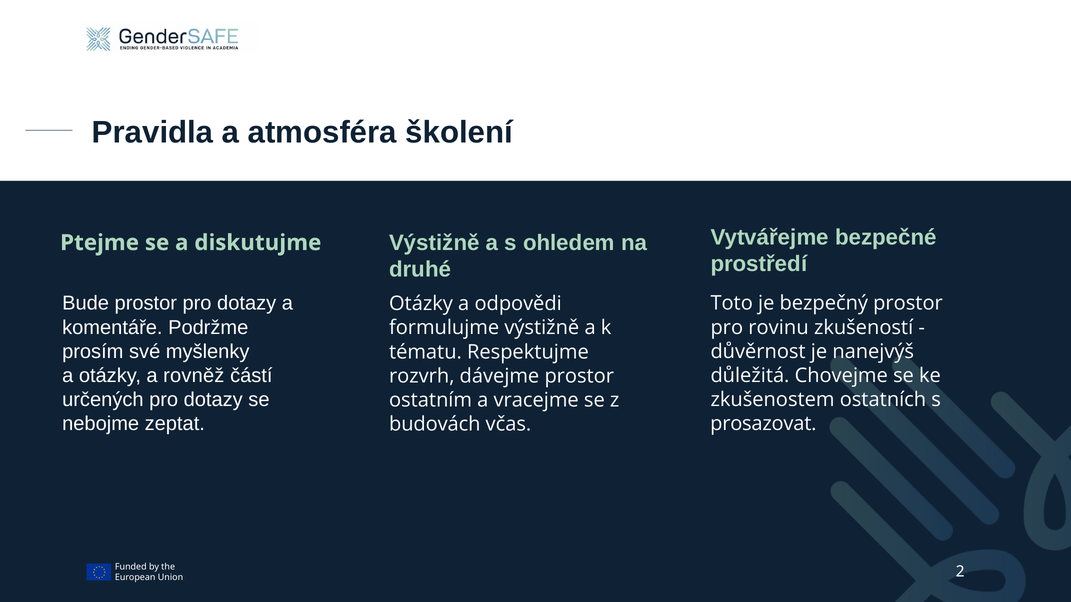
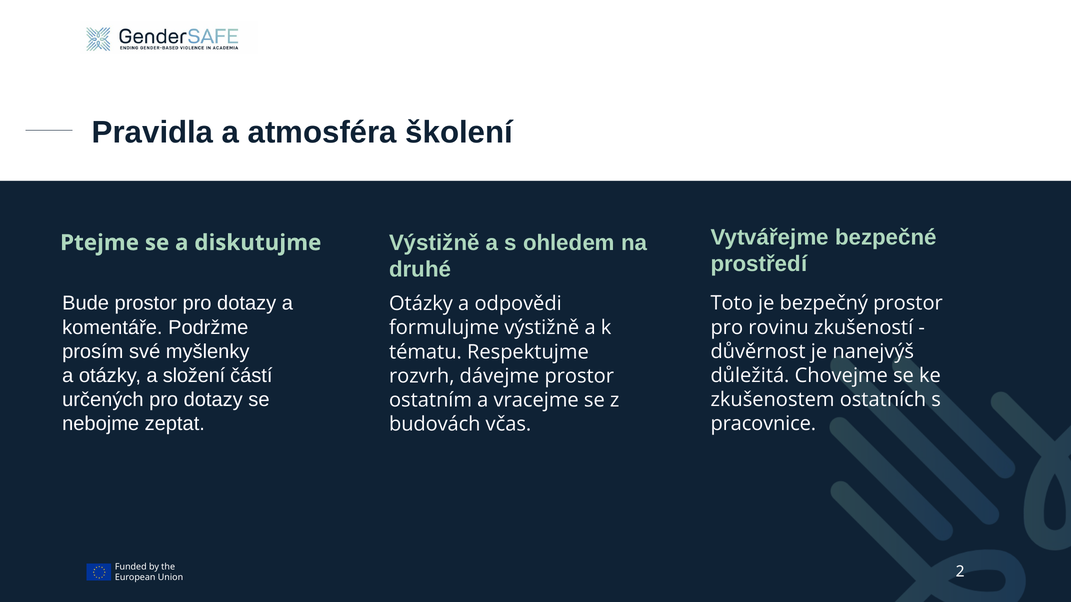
rovněž: rovněž -> složení (194, 376)
prosazovat: prosazovat -> pracovnice (763, 424)
